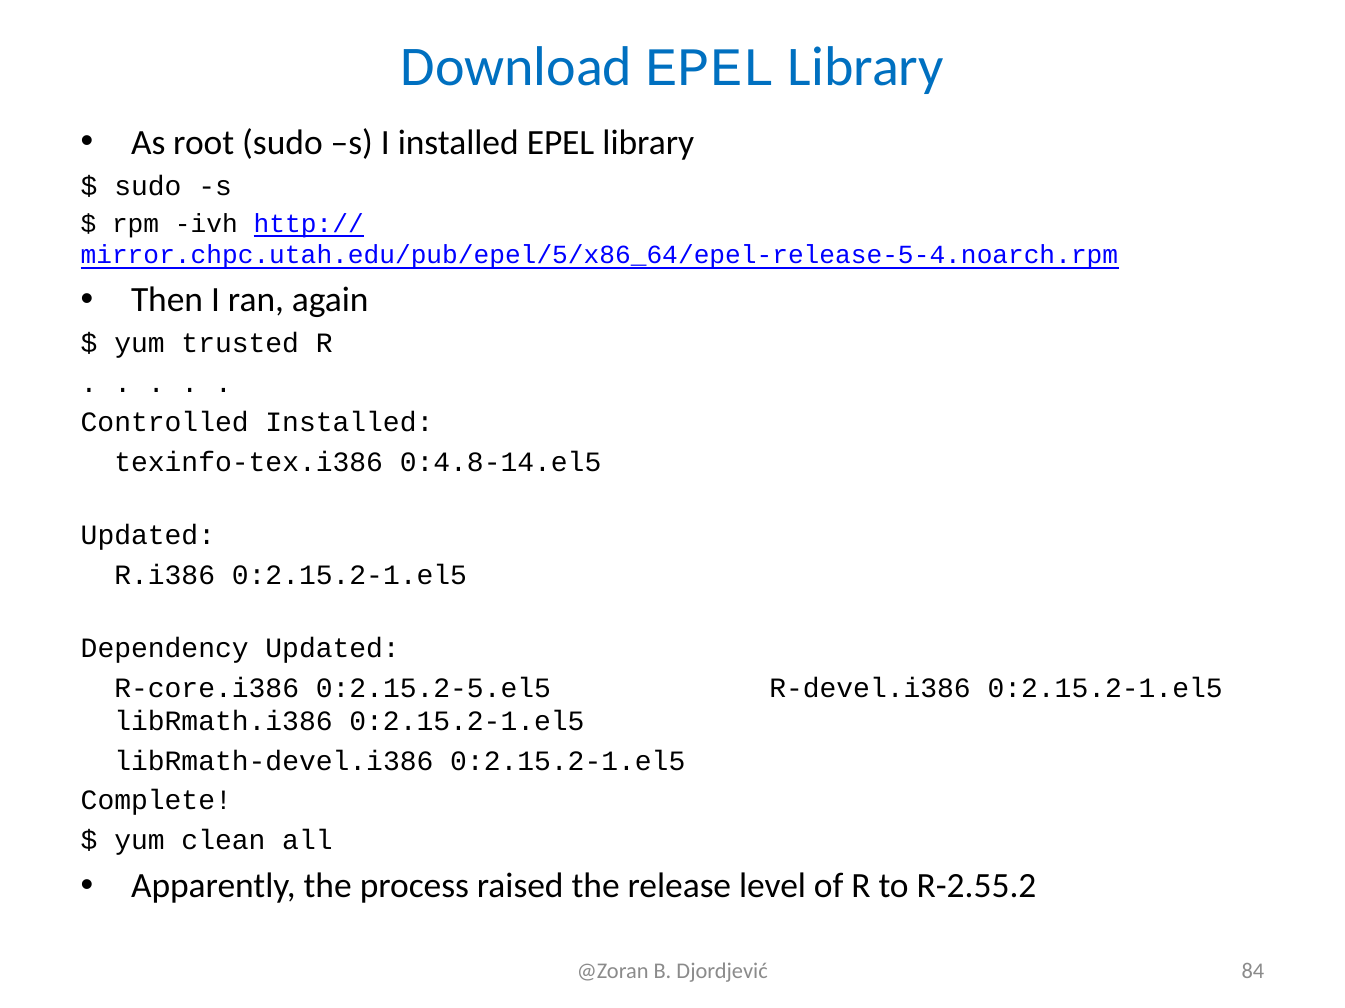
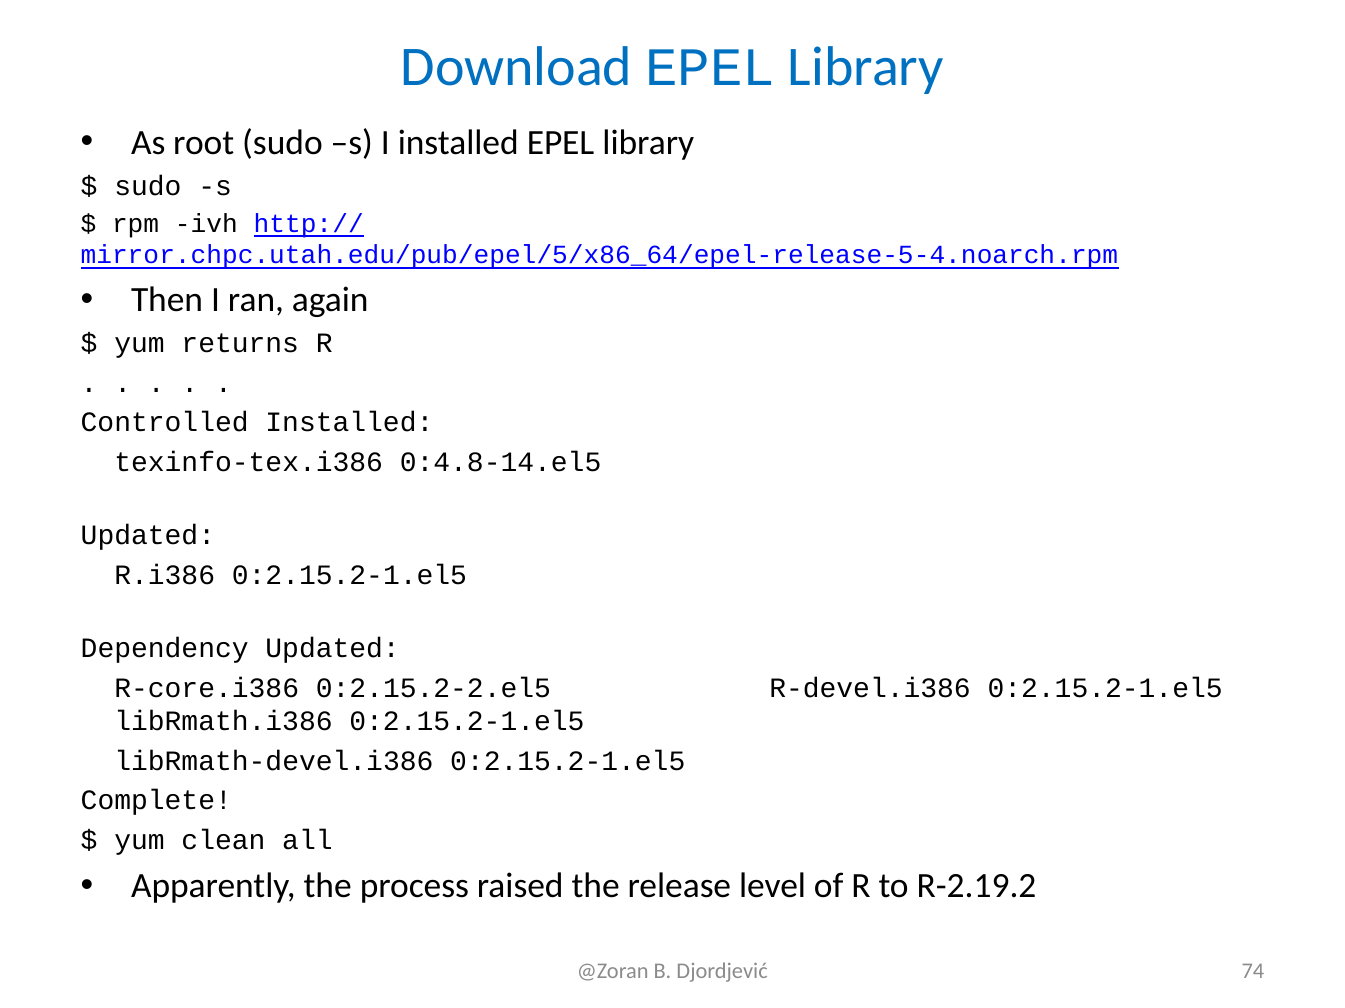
trusted: trusted -> returns (240, 344)
0:2.15.2-5.el5: 0:2.15.2-5.el5 -> 0:2.15.2-2.el5 (433, 688)
R-2.55.2: R-2.55.2 -> R-2.19.2 (977, 887)
84: 84 -> 74 (1253, 972)
